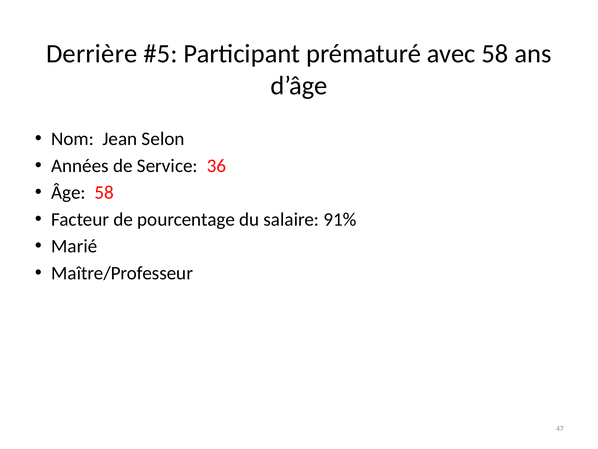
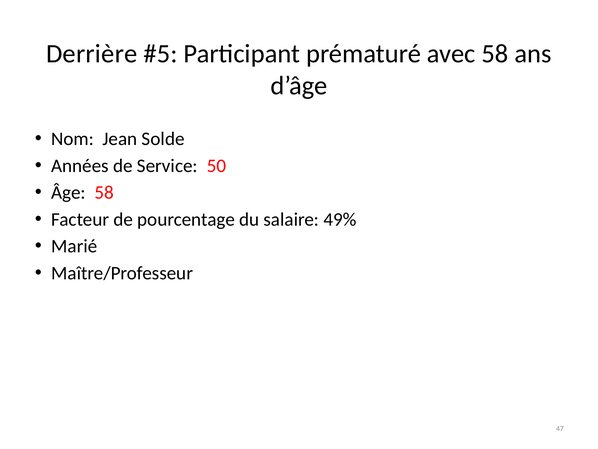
Selon: Selon -> Solde (163, 139)
36: 36 -> 50 (216, 166)
91%: 91% -> 49% (340, 219)
